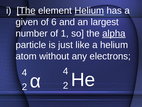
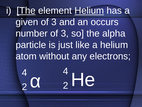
6: 6 -> 3 (54, 22)
largest: largest -> occurs (105, 22)
number of 1: 1 -> 3 (65, 33)
alpha underline: present -> none (114, 33)
